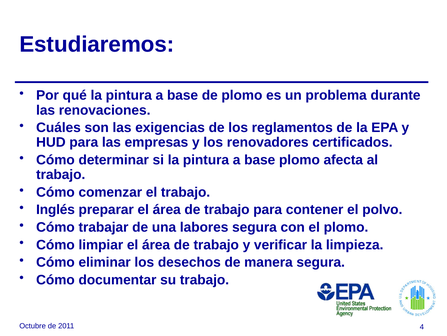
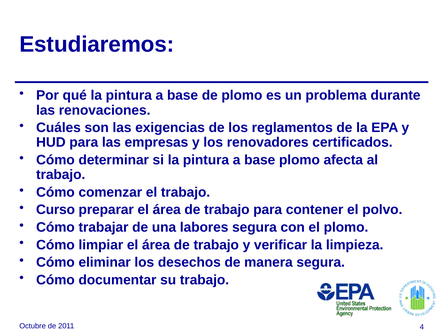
Inglés: Inglés -> Curso (56, 209)
